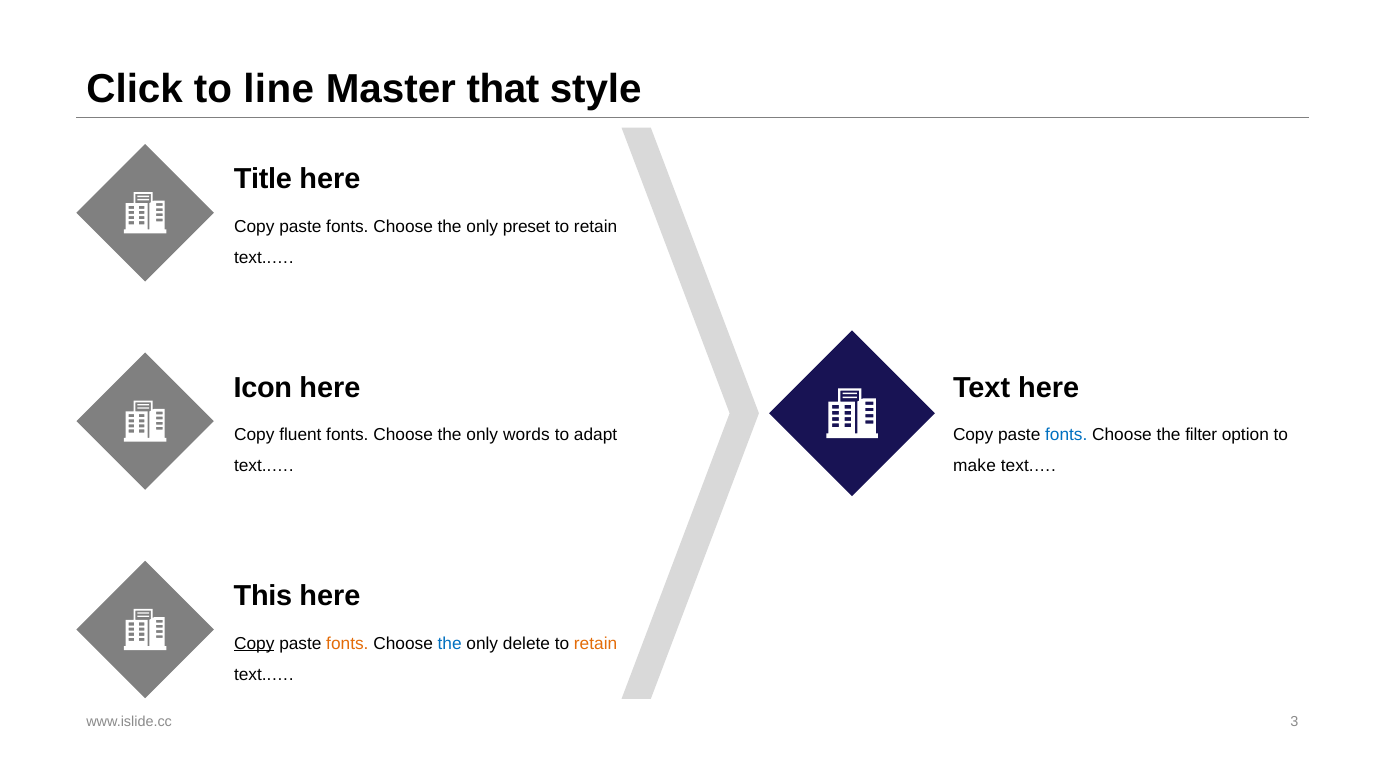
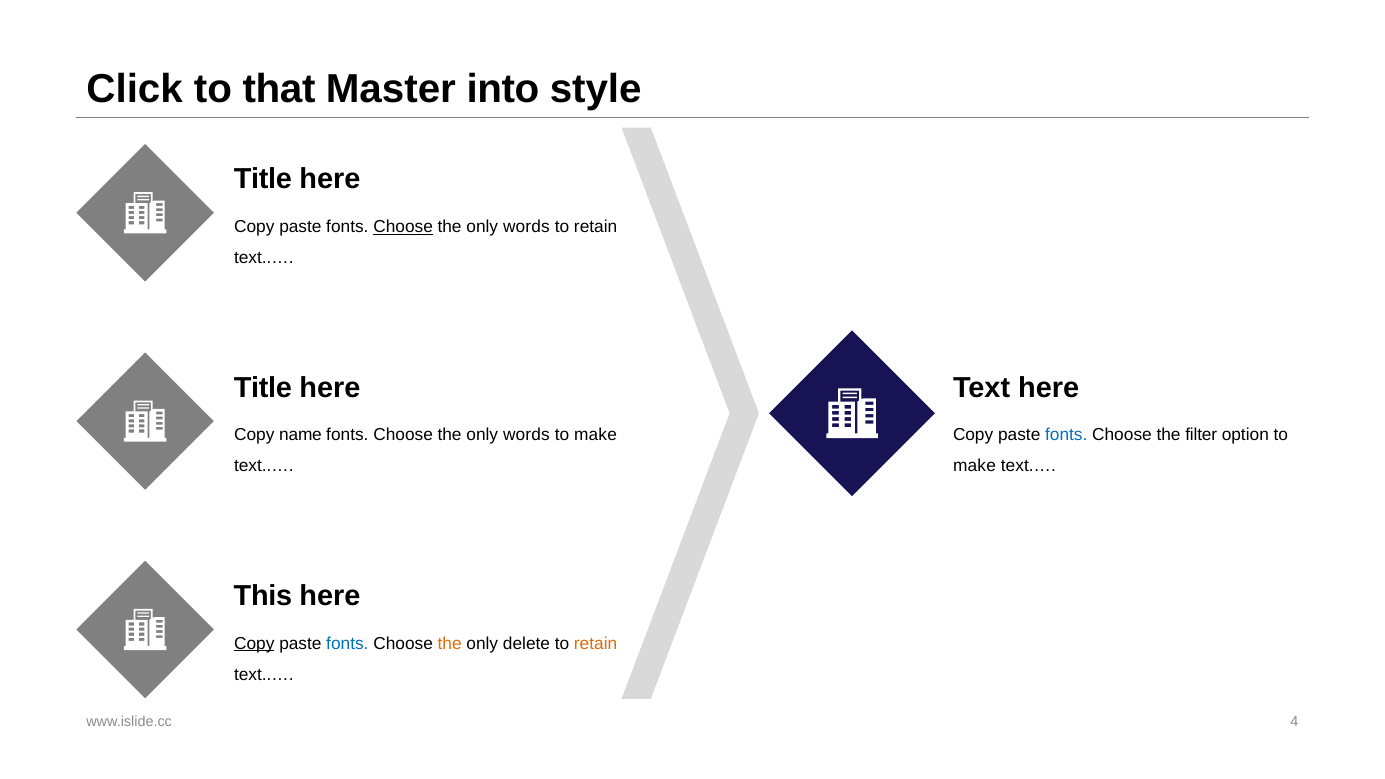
line: line -> that (279, 90)
that: that -> into (503, 90)
Choose underline: none -> present (403, 227)
preset: preset -> words (526, 227)
Icon: Icon -> Title (263, 388)
fluent: fluent -> name (300, 435)
adapt: adapt -> make (595, 435)
fonts colour: orange -> blue (347, 644)
the colour: blue -> orange (450, 644)
3: 3 -> 4 (1294, 722)
